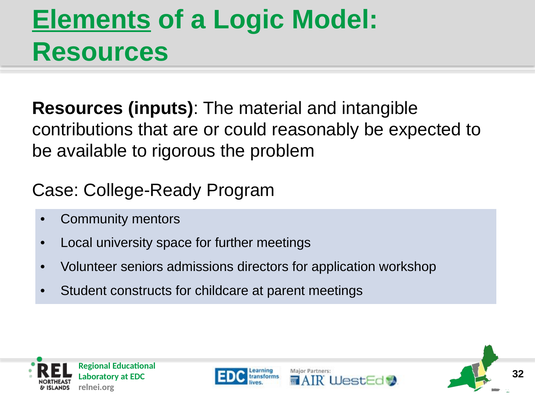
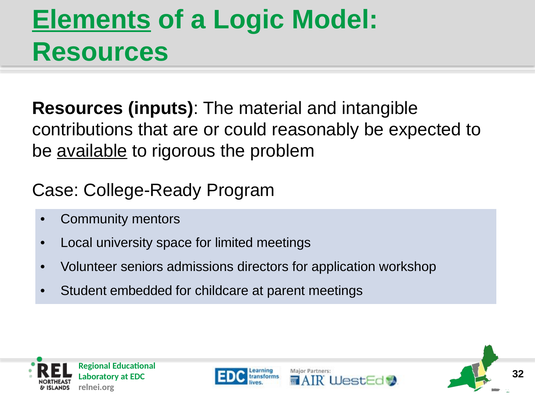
available underline: none -> present (92, 151)
further: further -> limited (234, 243)
constructs: constructs -> embedded (141, 291)
